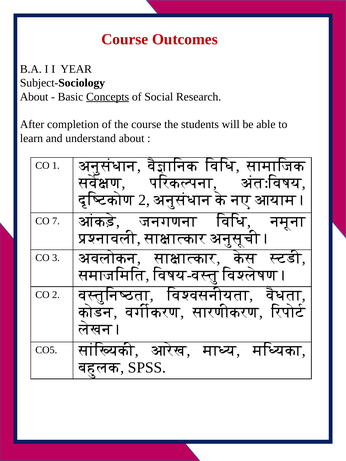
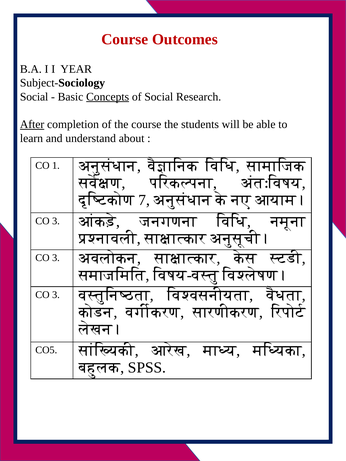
About: About -> Social (34, 97)
After underline: none -> present (32, 124)
2: 2 -> 7 (144, 200)
7: 7 -> 3 (56, 221)
2: 2 -> 3 (56, 295)
